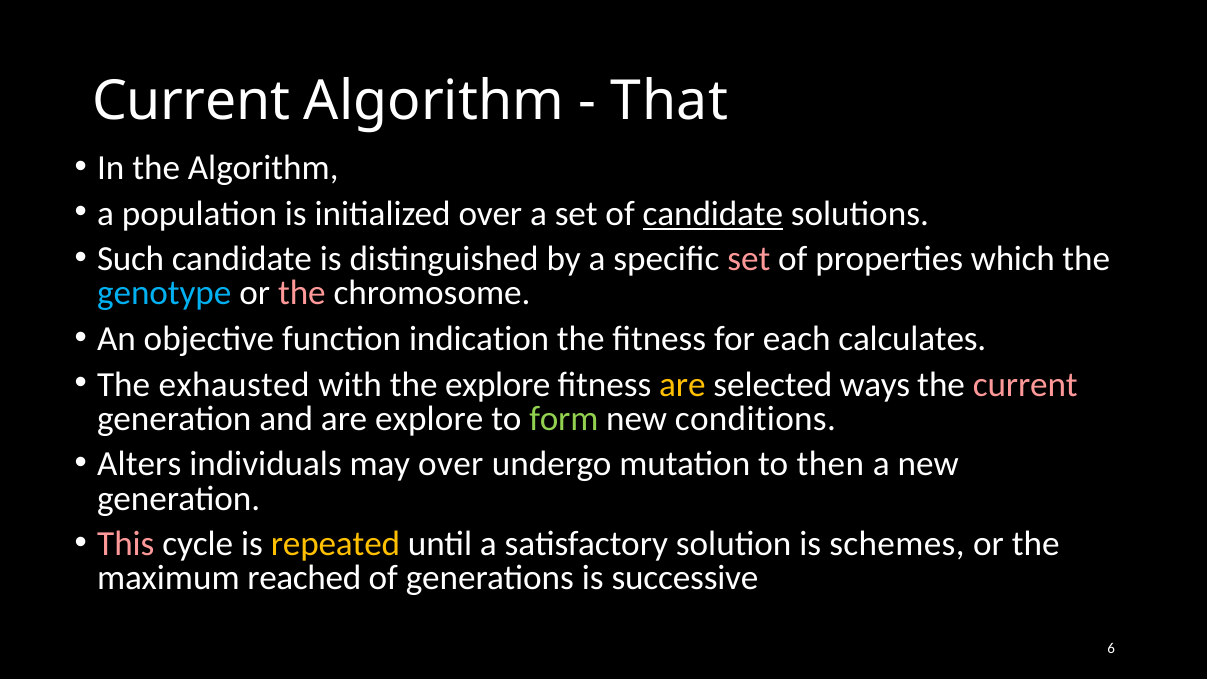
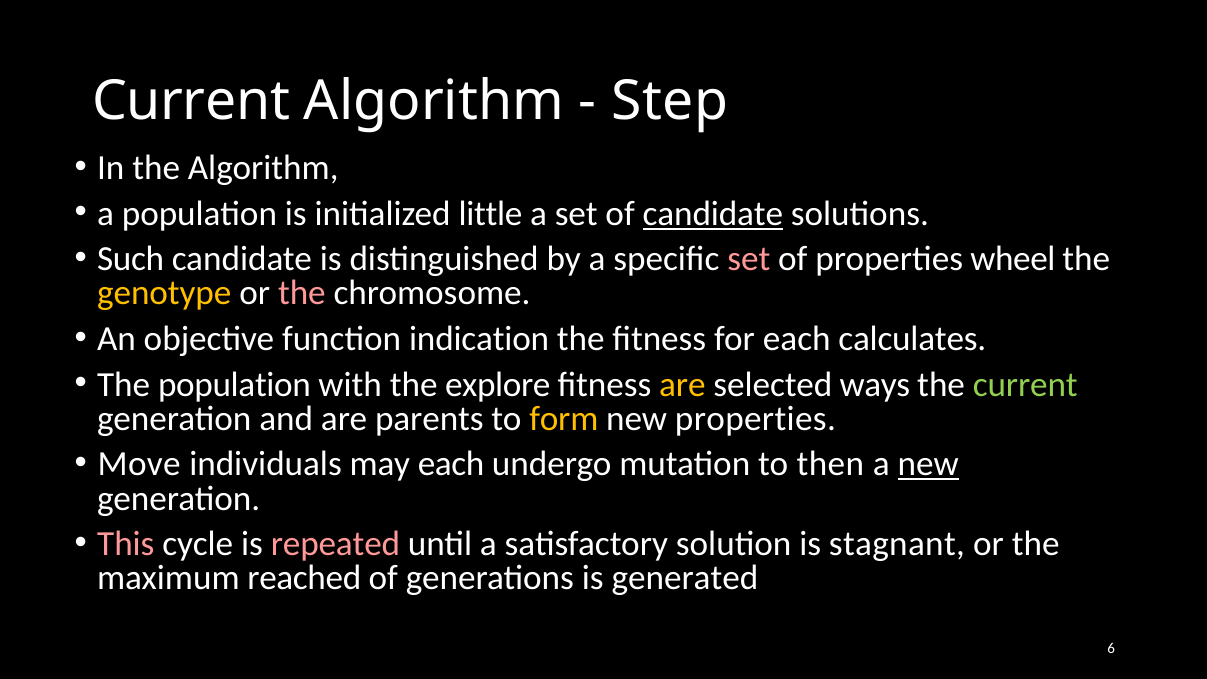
That: That -> Step (670, 101)
initialized over: over -> little (490, 213)
which: which -> wheel (1013, 259)
genotype colour: light blue -> yellow (164, 293)
The exhausted: exhausted -> population (234, 384)
current colour: pink -> light green (1025, 384)
are explore: explore -> parents (429, 419)
form colour: light green -> yellow (564, 419)
new conditions: conditions -> properties (755, 419)
Alters: Alters -> Move (139, 464)
may over: over -> each (451, 464)
new underline: none -> present (928, 464)
repeated colour: yellow -> pink (335, 544)
schemes: schemes -> stagnant (897, 544)
successive: successive -> generated (685, 578)
